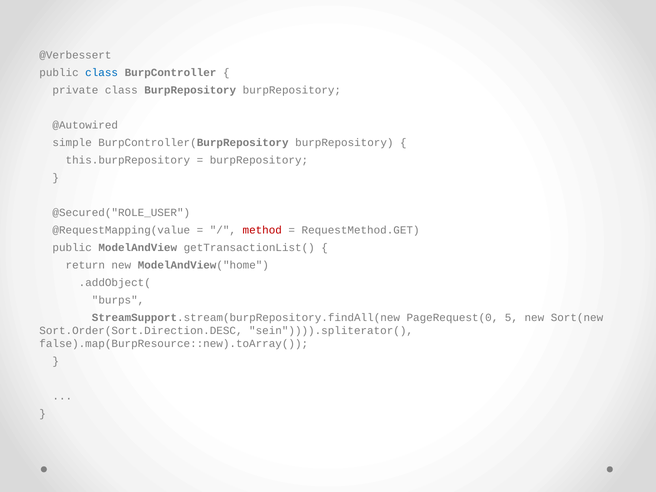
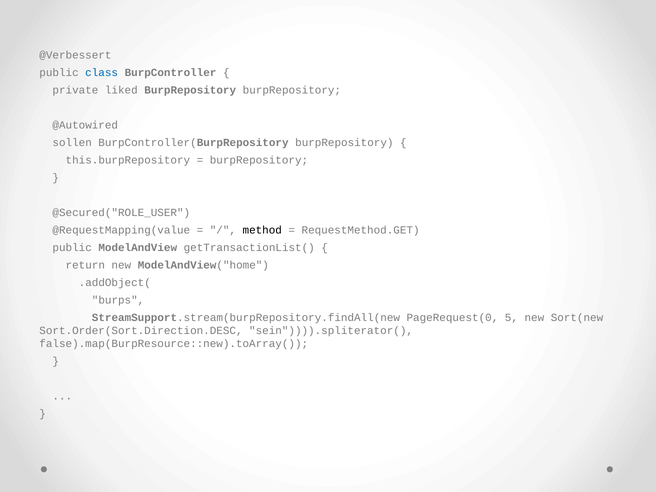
private class: class -> liked (121, 90)
simple: simple -> sollen (72, 143)
method colour: red -> black (262, 230)
